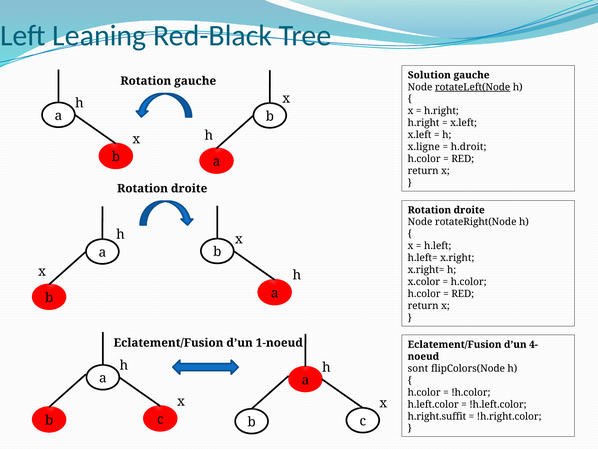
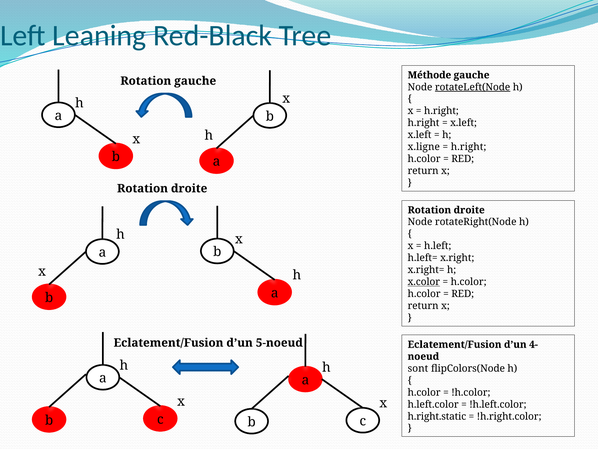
Solution: Solution -> Méthode (429, 75)
h.droit: h.droit -> h.right (469, 147)
x.color underline: none -> present (424, 282)
1-noeud: 1-noeud -> 5-noeud (279, 342)
h.right.suffit: h.right.suffit -> h.right.static (437, 416)
